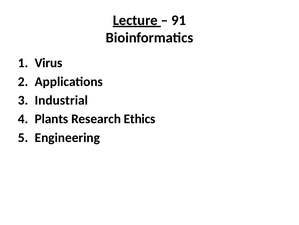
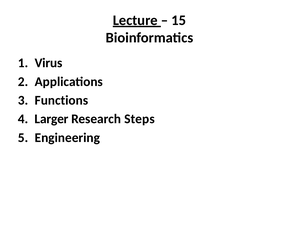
91: 91 -> 15 (179, 20)
Industrial: Industrial -> Functions (61, 100)
Plants: Plants -> Larger (52, 119)
Ethics: Ethics -> Steps (139, 119)
